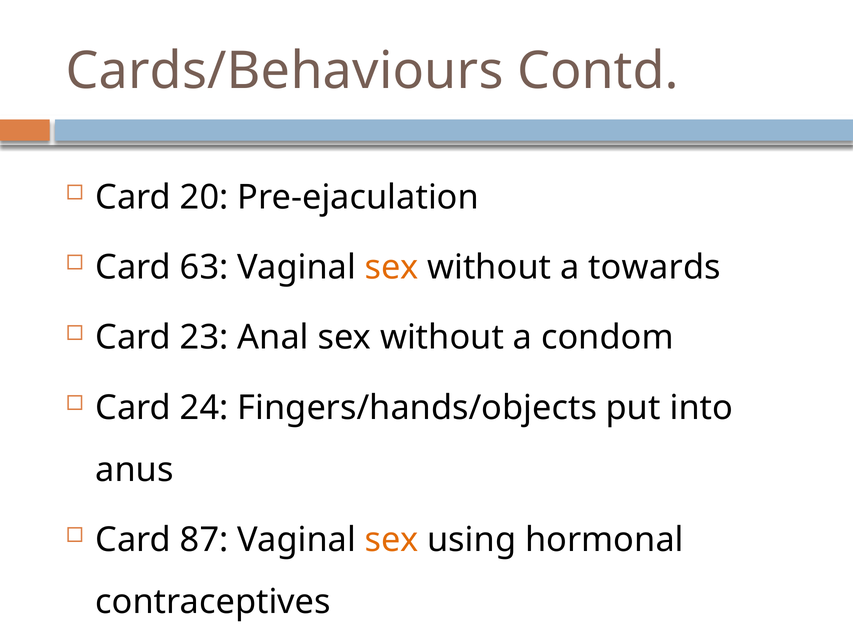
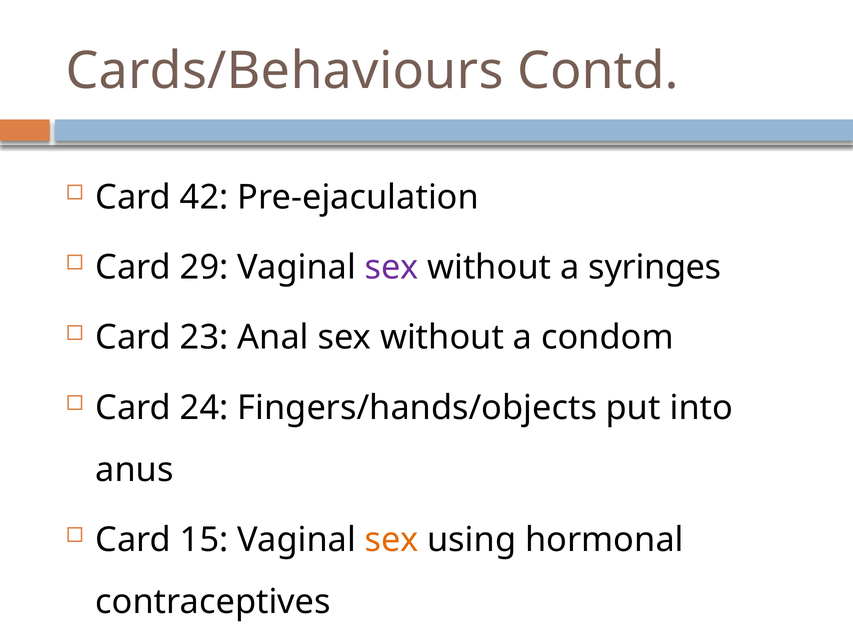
20: 20 -> 42 (204, 197)
63: 63 -> 29 (204, 267)
sex colour: orange -> purple (392, 267)
towards: towards -> syringes (655, 267)
87: 87 -> 15 (204, 540)
